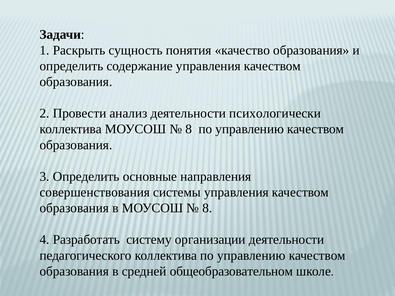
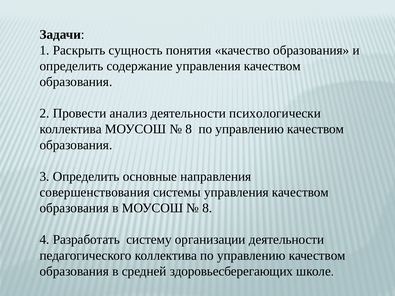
общеобразовательном: общеобразовательном -> здоровьесберегающих (231, 271)
